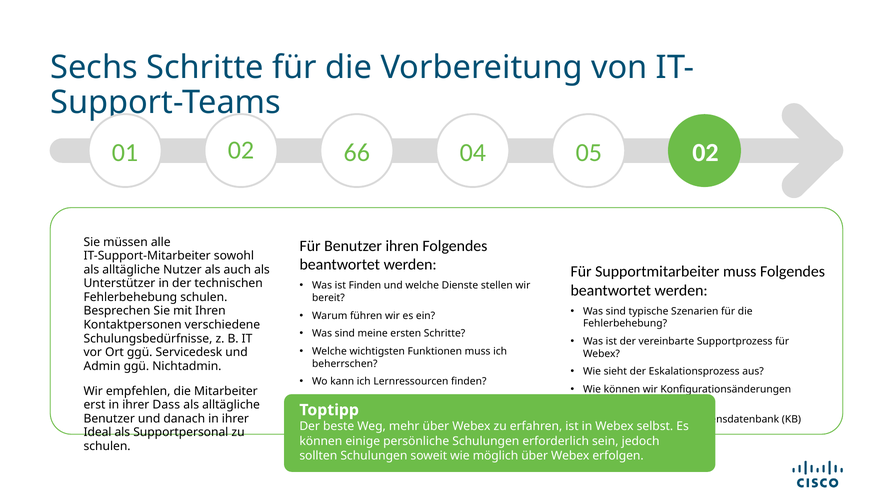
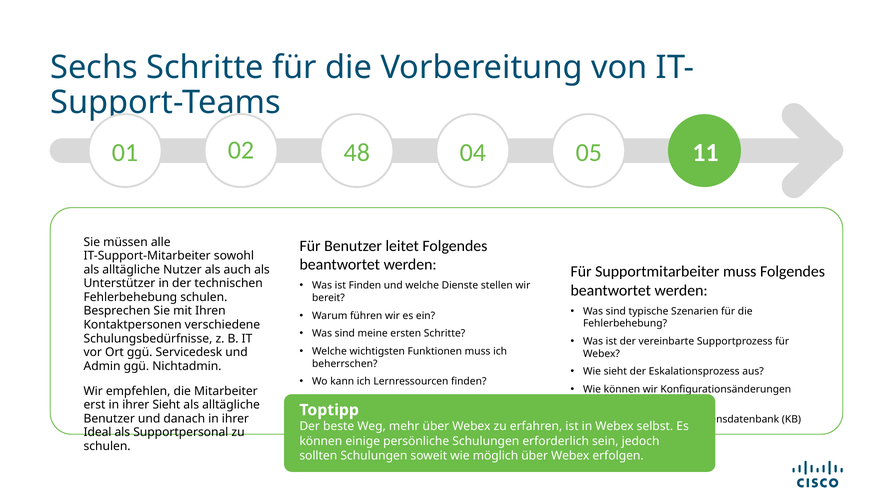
66: 66 -> 48 (357, 153)
05 02: 02 -> 11 (705, 153)
Benutzer ihren: ihren -> leitet (402, 246)
ihrer Dass: Dass -> Sieht (166, 405)
